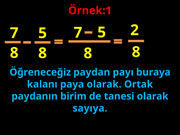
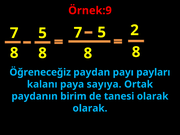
Örnek:1: Örnek:1 -> Örnek:9 (90, 11)
buraya: buraya -> payları (153, 72)
paya olarak: olarak -> sayıya (104, 84)
sayıya: sayıya -> olarak (90, 108)
